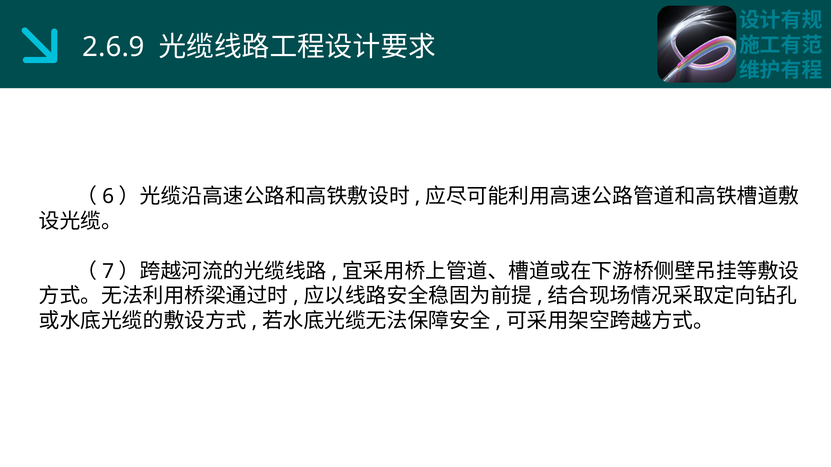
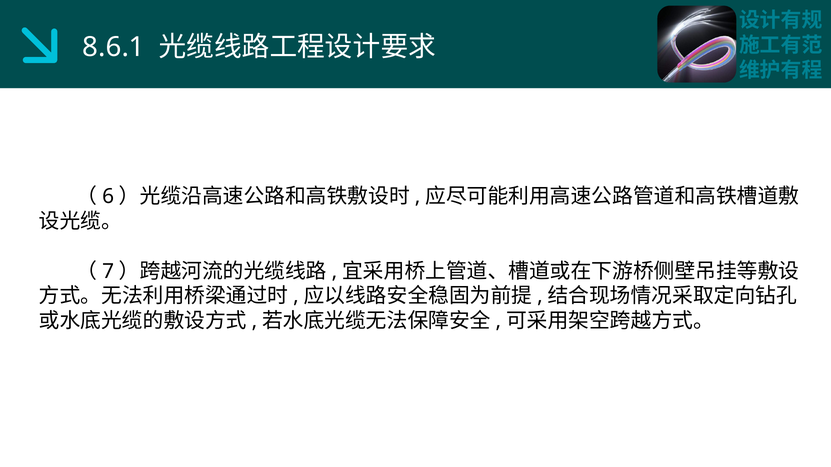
2.6.9: 2.6.9 -> 8.6.1 (114, 47)
